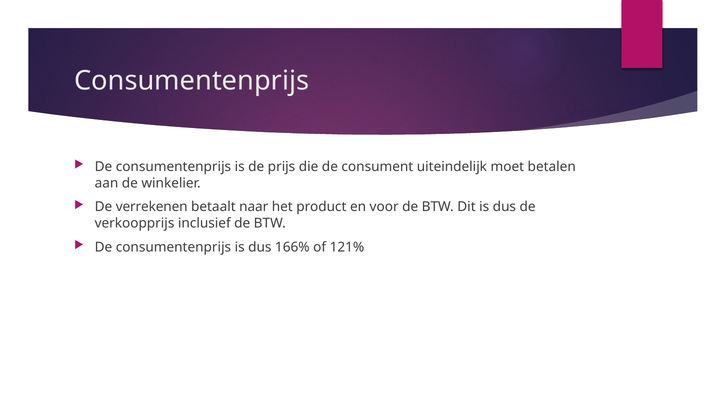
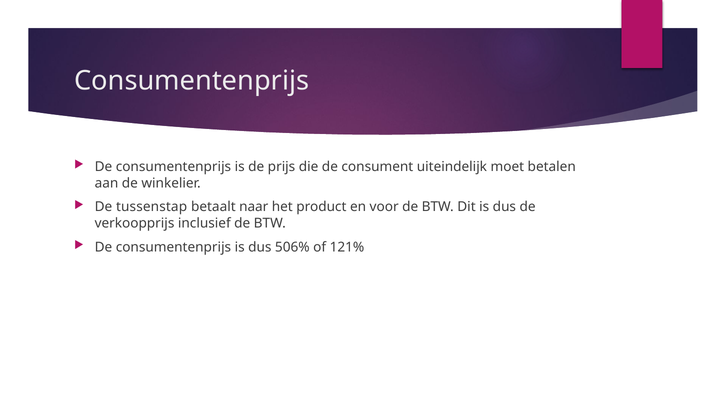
verrekenen: verrekenen -> tussenstap (152, 207)
166%: 166% -> 506% (292, 247)
